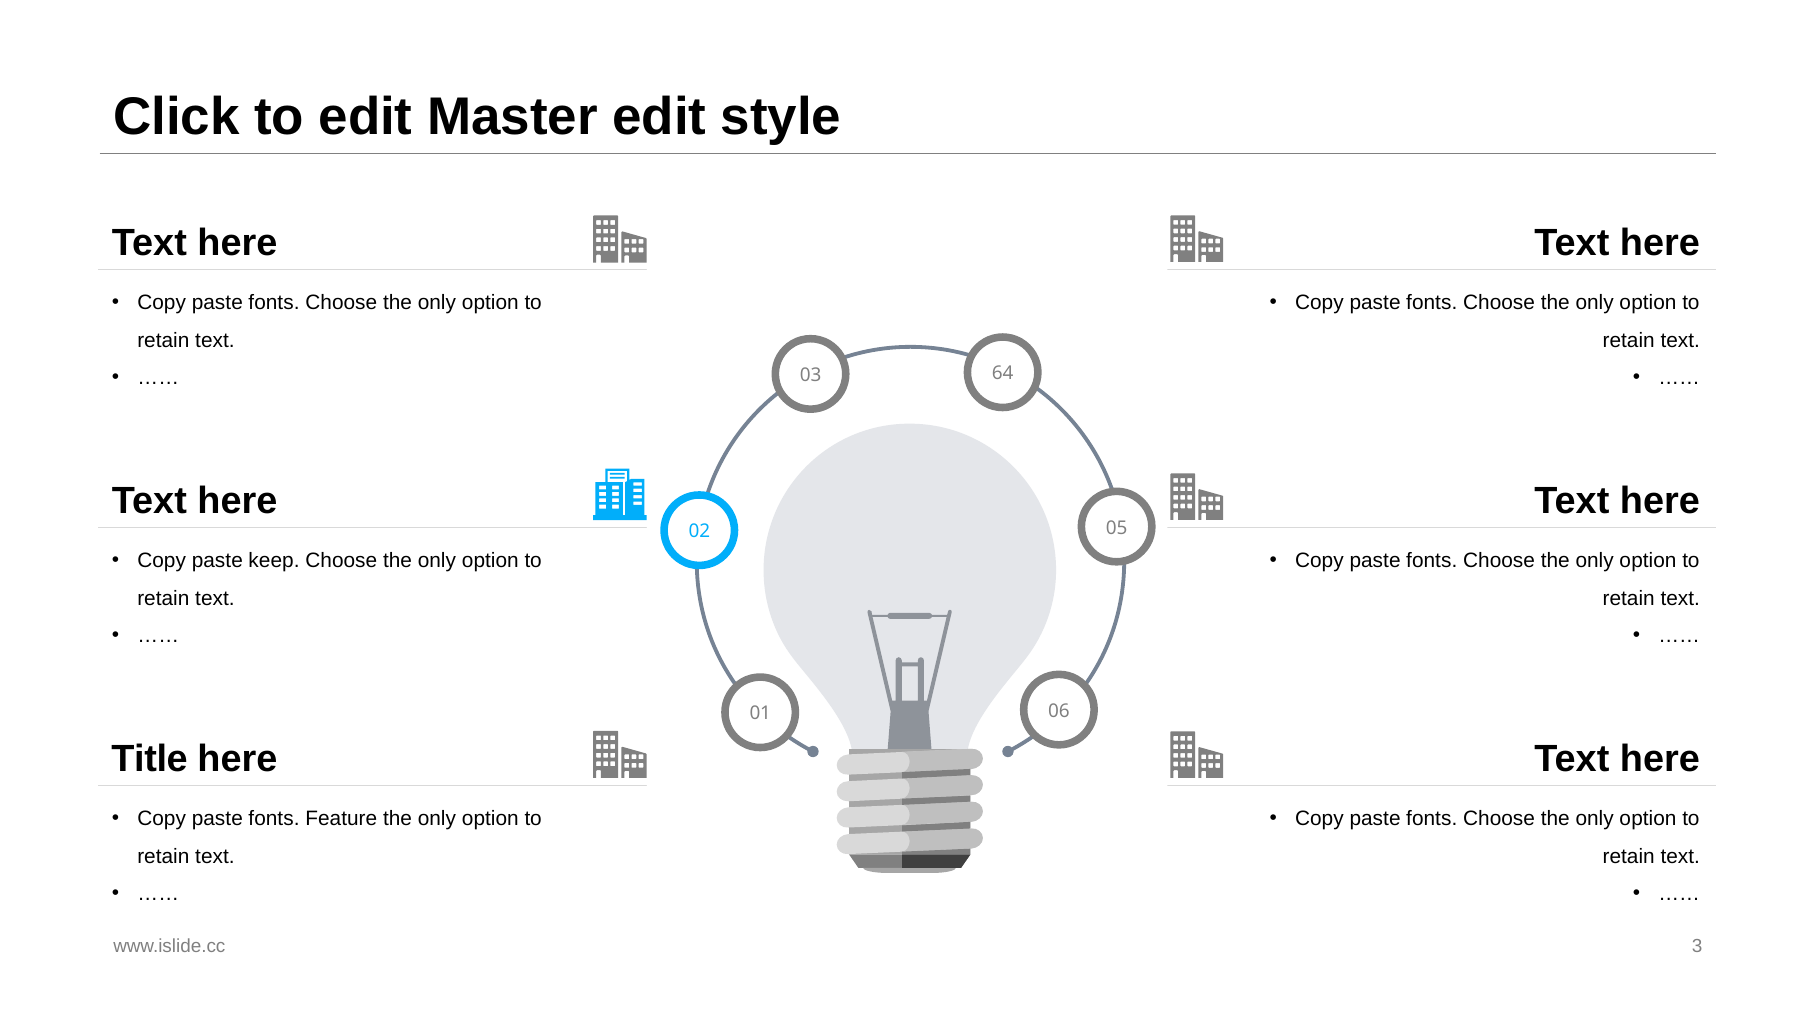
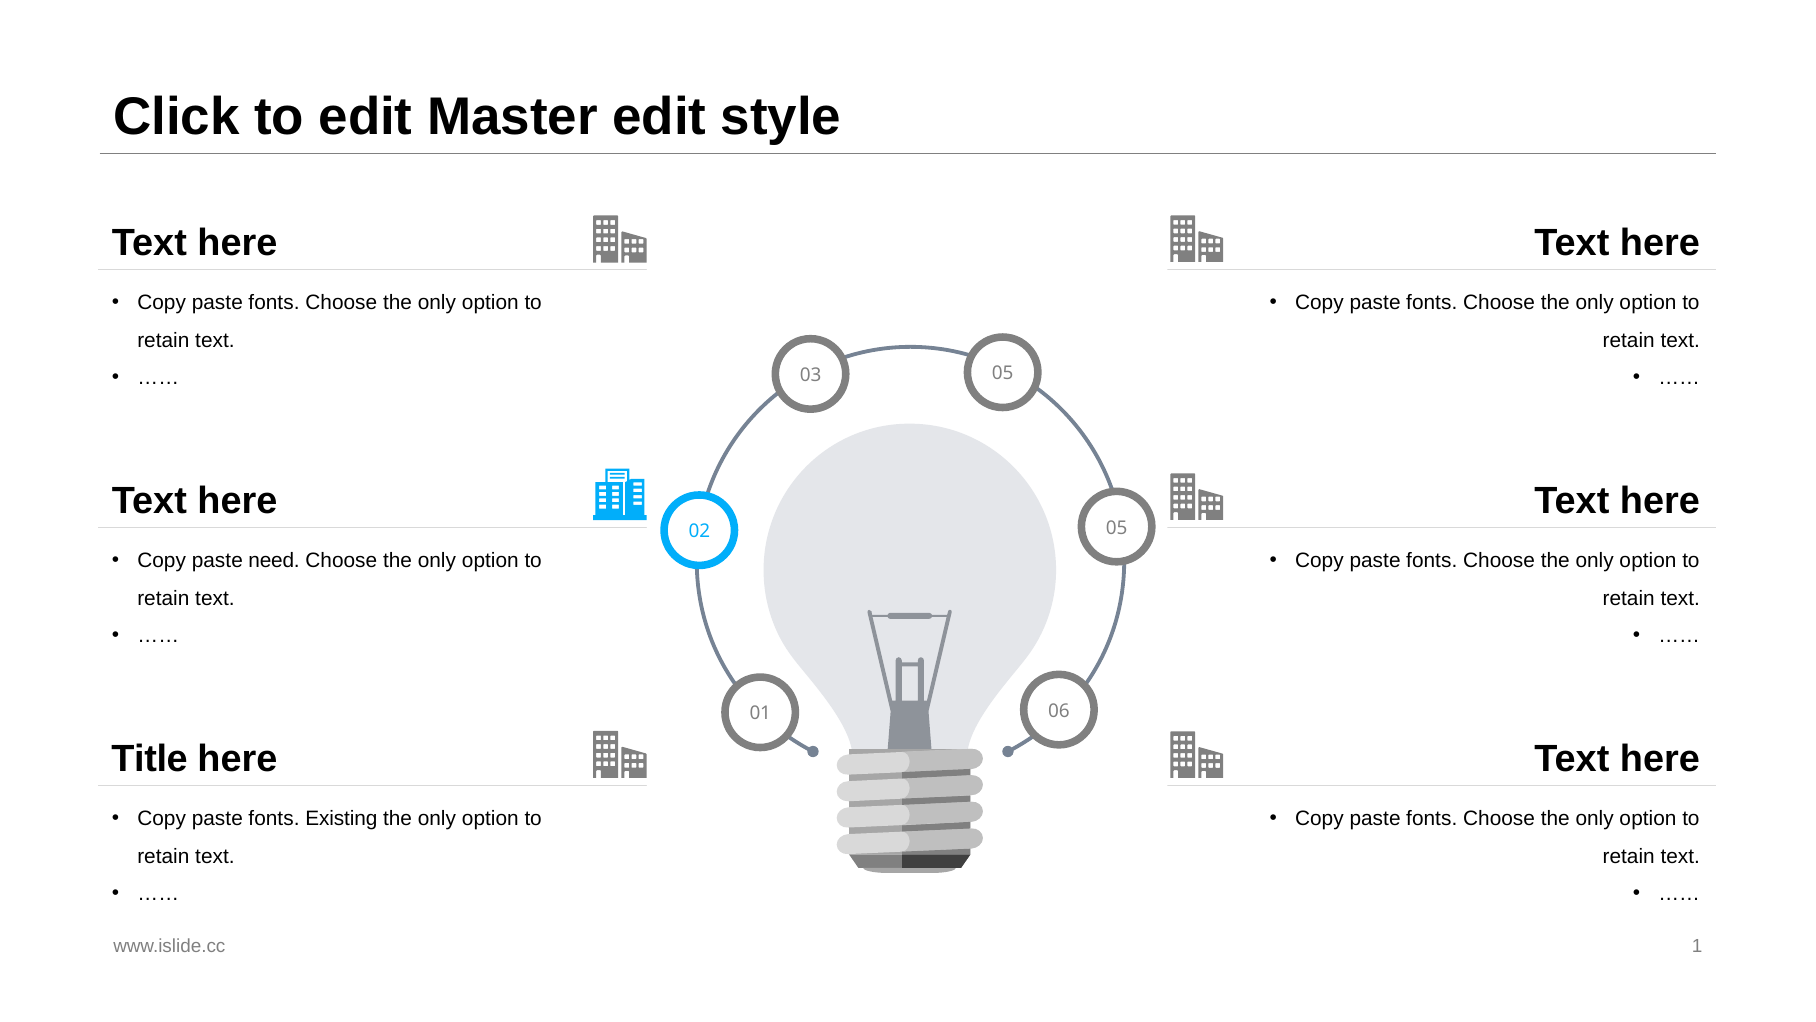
03 64: 64 -> 05 (1003, 373)
keep: keep -> need (274, 561)
Feature: Feature -> Existing (341, 818)
3: 3 -> 1 (1697, 946)
